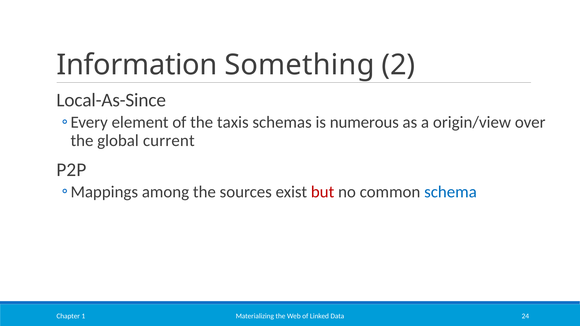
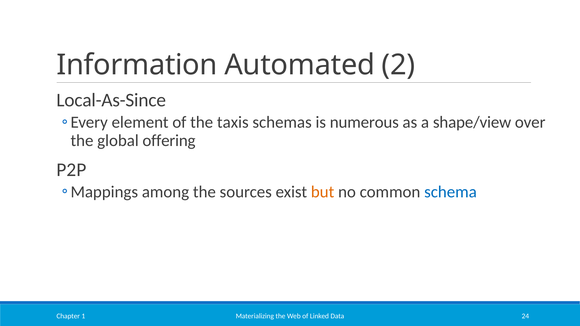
Something: Something -> Automated (300, 65)
origin/view: origin/view -> shape/view (472, 122)
current: current -> offering (169, 141)
but colour: red -> orange (323, 192)
